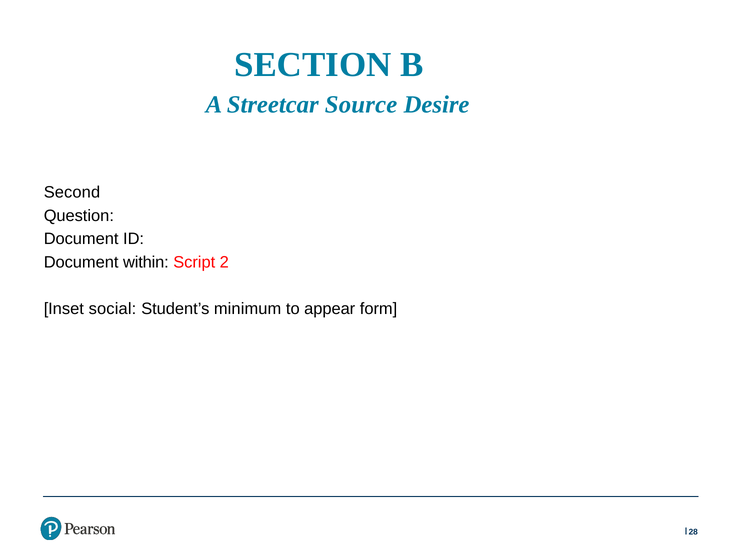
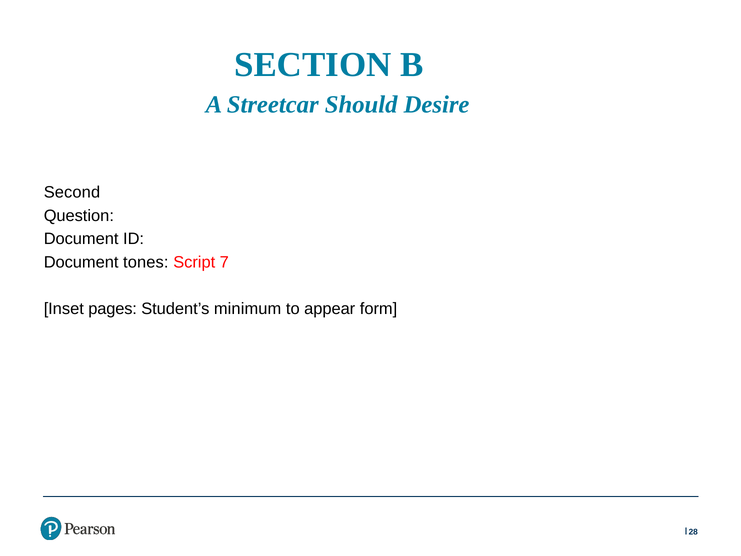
Source: Source -> Should (361, 105)
within: within -> tones (146, 262)
2: 2 -> 7 (224, 262)
social: social -> pages (113, 309)
